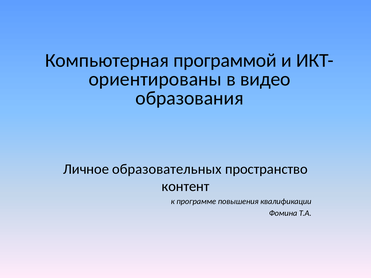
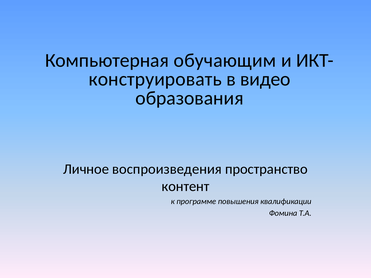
программой: программой -> обучающим (225, 61)
ориентированы: ориентированы -> конструировать (155, 79)
образовательных: образовательных -> воспроизведения (167, 169)
